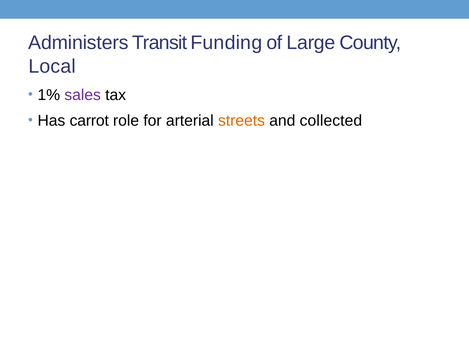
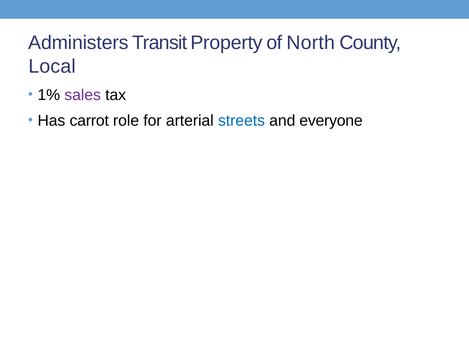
Funding: Funding -> Property (227, 43)
Large: Large -> North (311, 43)
streets colour: orange -> blue (241, 121)
collected: collected -> everyone (331, 121)
